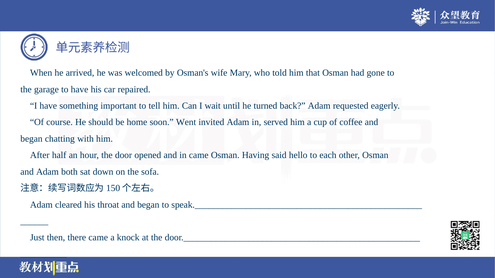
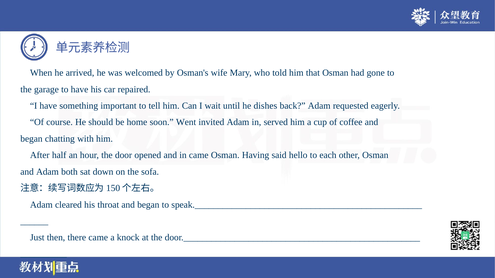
turned: turned -> dishes (265, 106)
